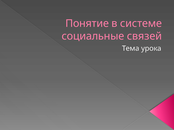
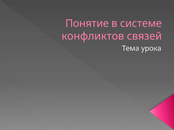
социальные: социальные -> конфликтов (93, 36)
